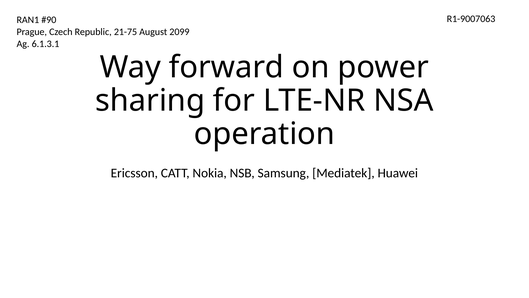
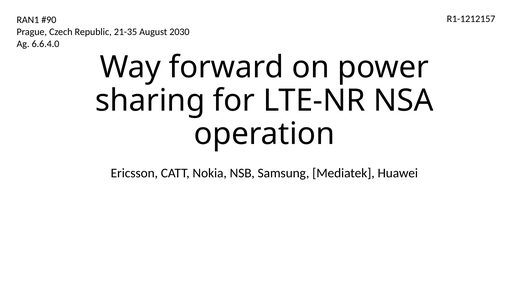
R1-9007063: R1-9007063 -> R1-1212157 (471, 19)
21-75: 21-75 -> 21-35 (126, 32)
2099: 2099 -> 2030 (179, 32)
6.1.3.1: 6.1.3.1 -> 6.6.4.0 (46, 44)
